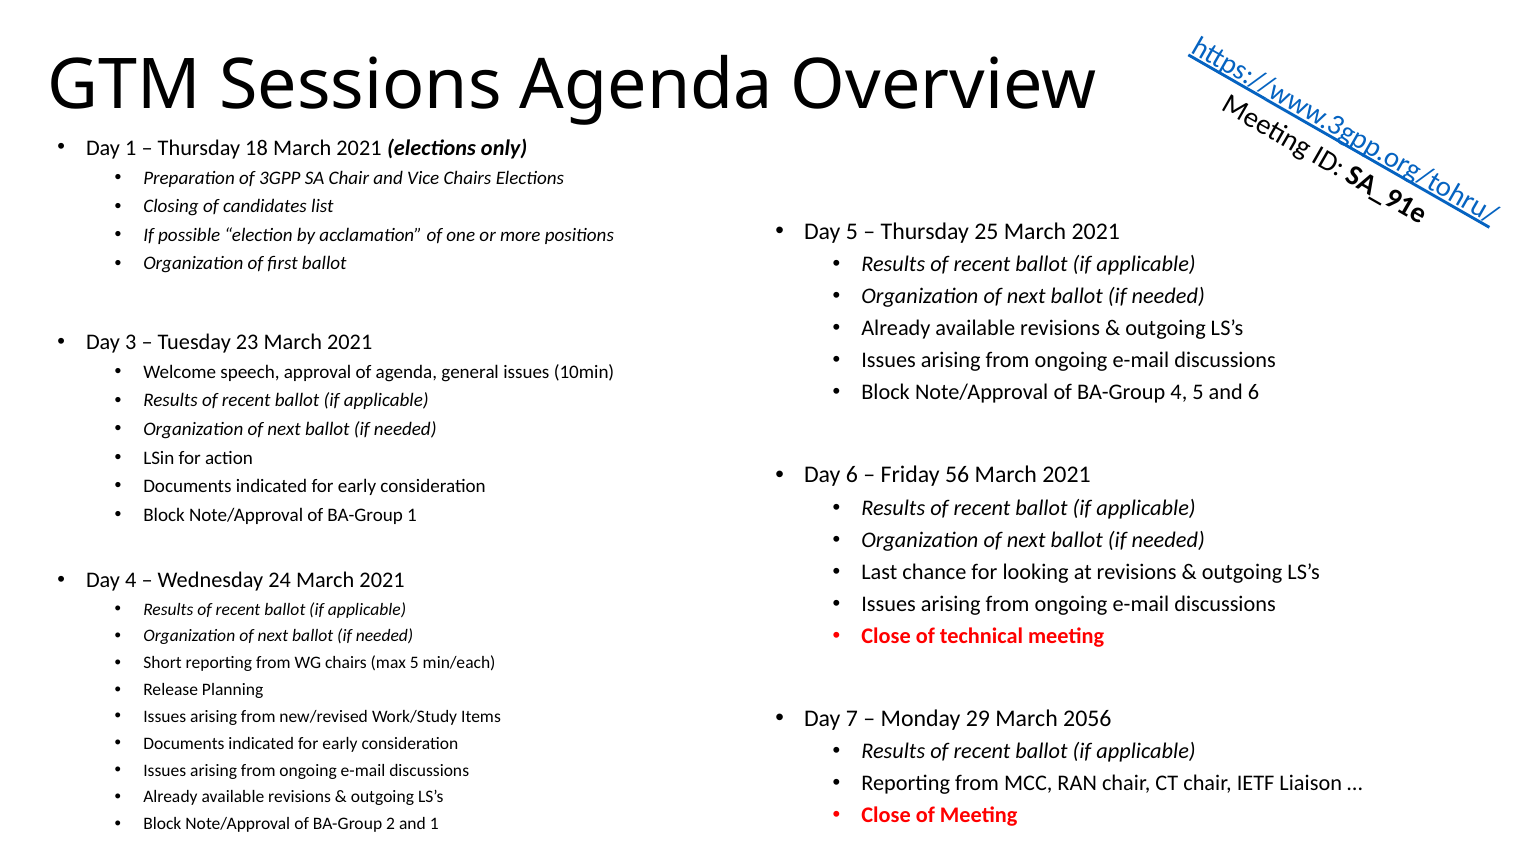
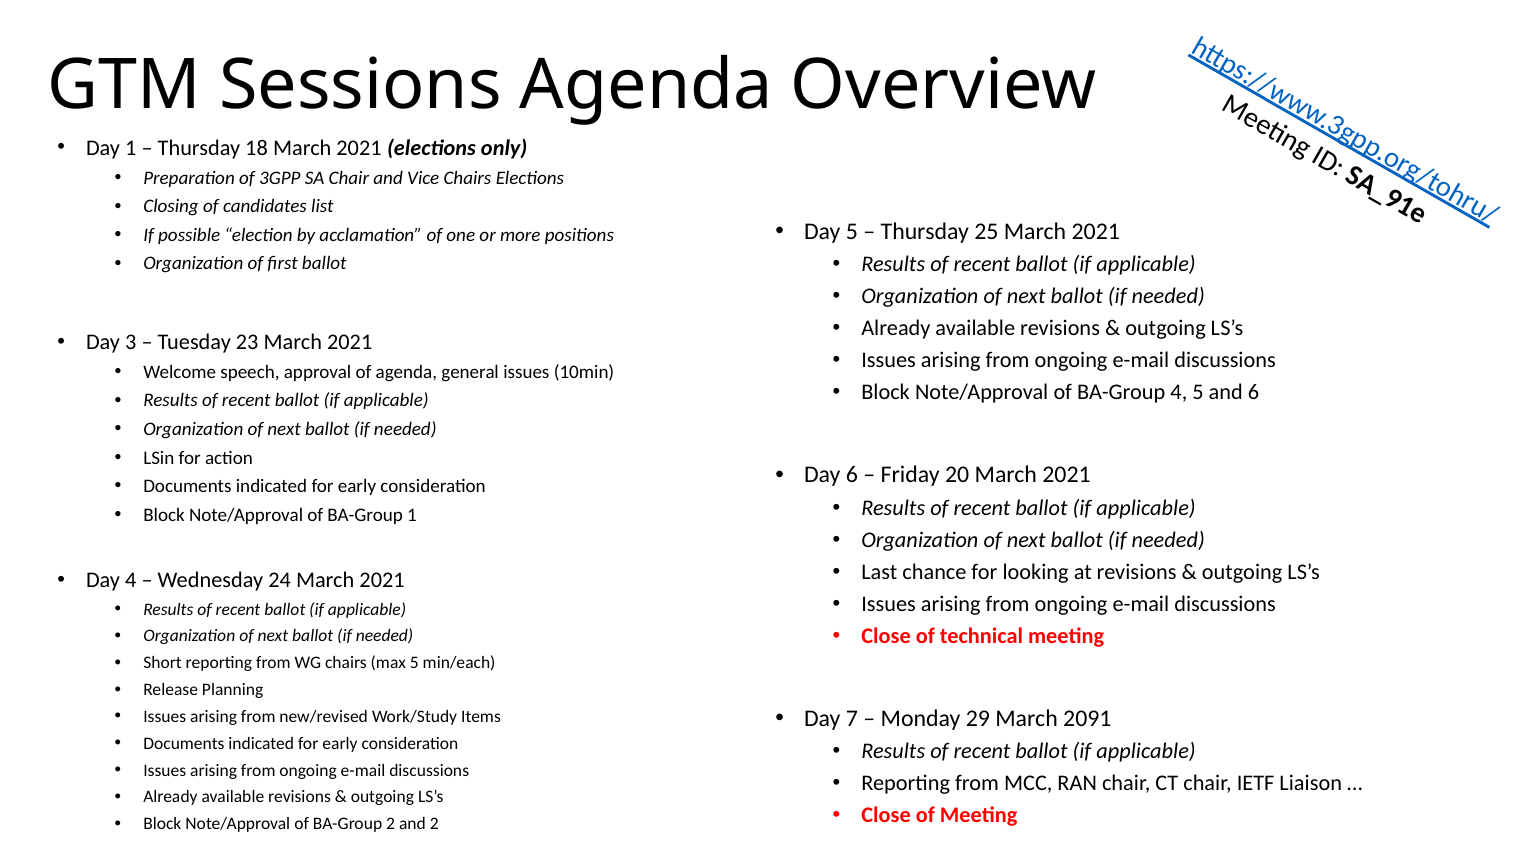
56: 56 -> 20 (957, 475)
2056: 2056 -> 2091 (1087, 719)
and 1: 1 -> 2 (434, 824)
